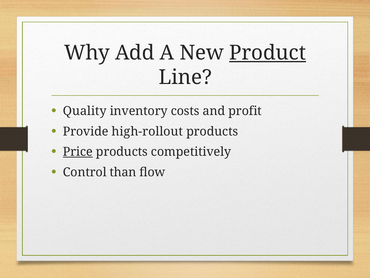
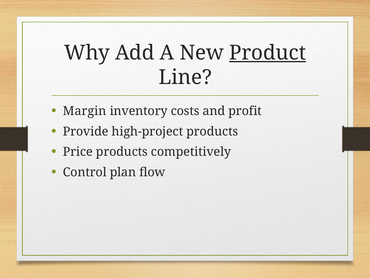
Quality: Quality -> Margin (85, 111)
high-rollout: high-rollout -> high-project (147, 131)
Price underline: present -> none (78, 152)
than: than -> plan (123, 172)
